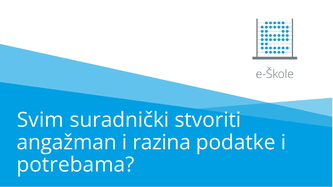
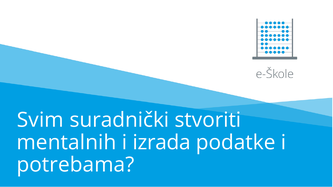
angažman: angažman -> mentalnih (66, 143)
razina: razina -> izrada (162, 143)
